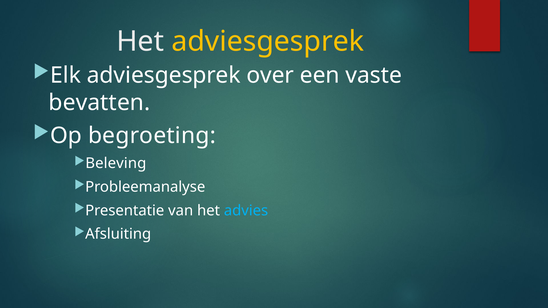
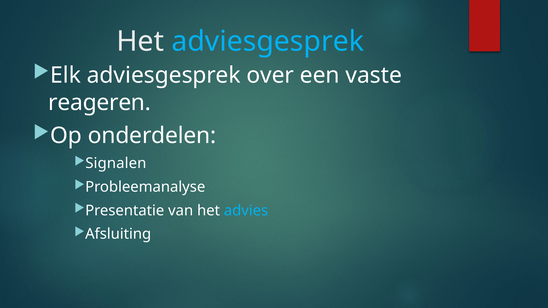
adviesgesprek colour: yellow -> light blue (268, 42)
bevatten: bevatten -> reageren (100, 103)
begroeting: begroeting -> onderdelen (152, 136)
Beleving: Beleving -> Signalen (116, 164)
